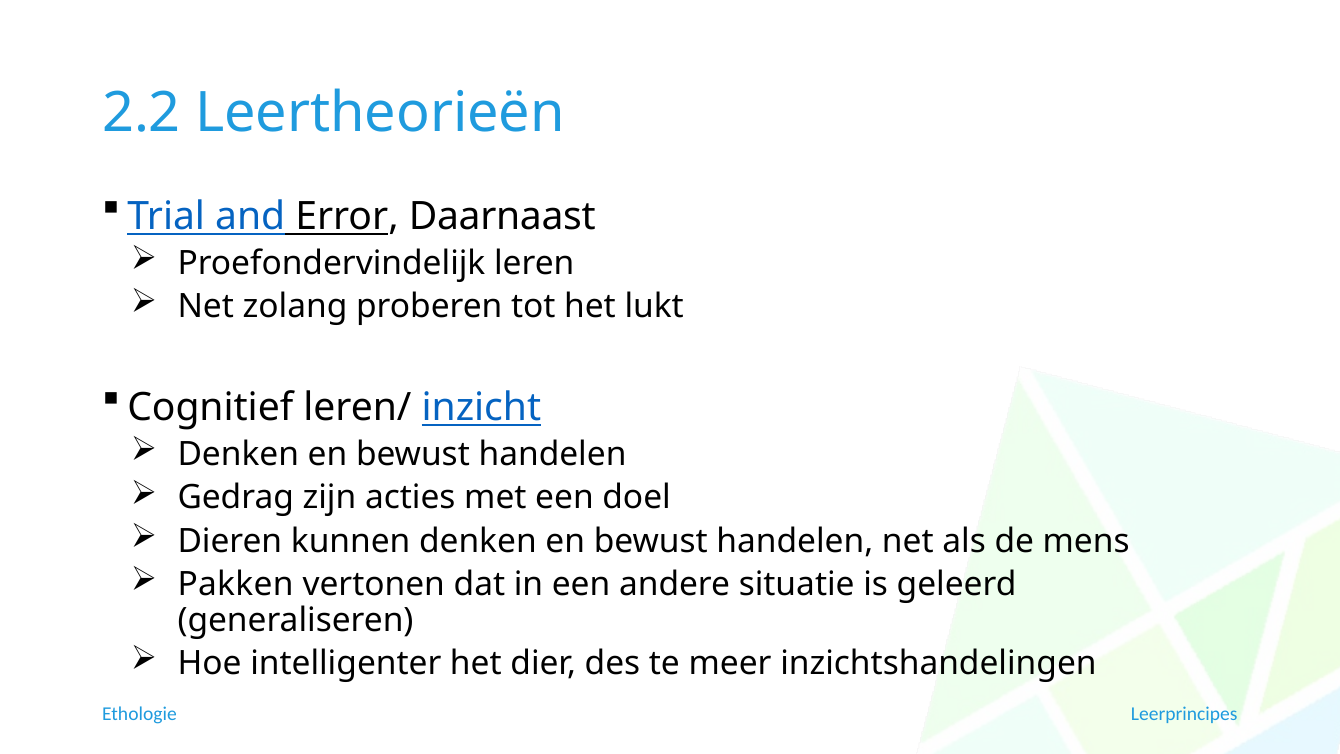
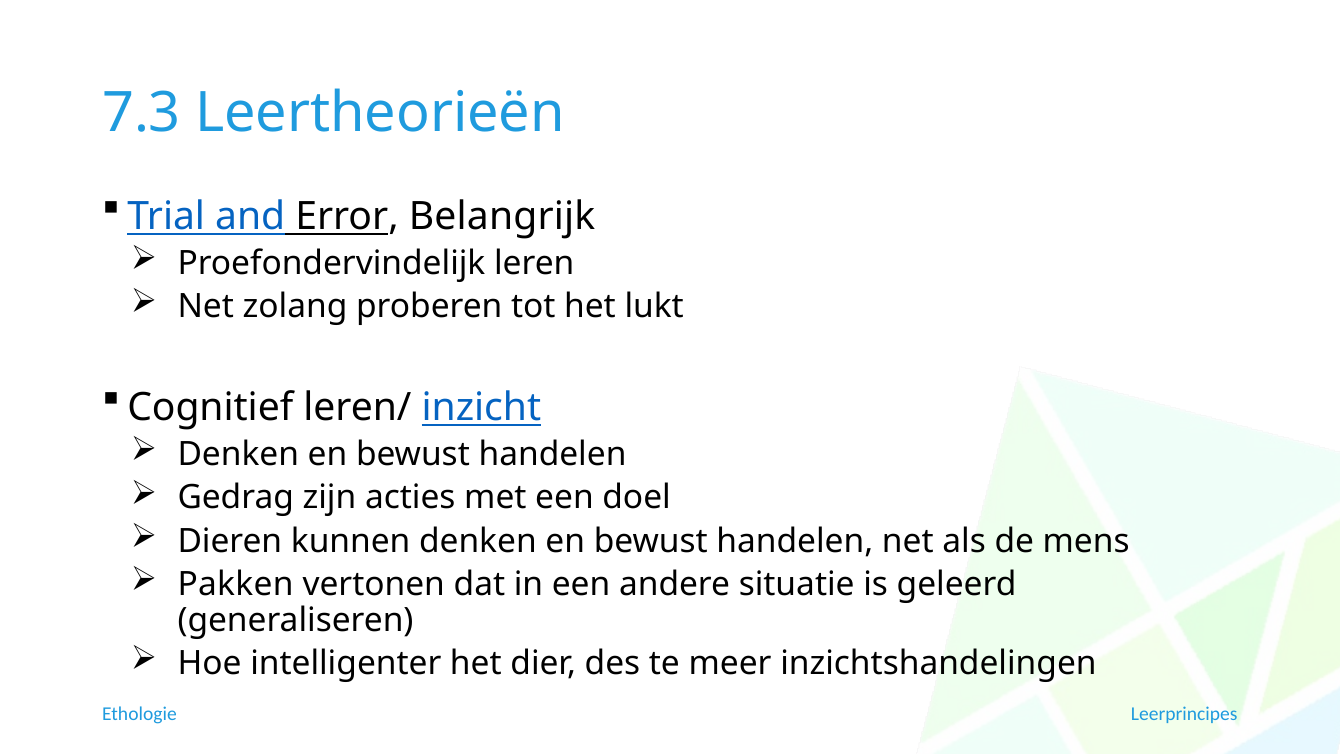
2.2: 2.2 -> 7.3 (142, 113)
Daarnaast: Daarnaast -> Belangrijk (502, 216)
